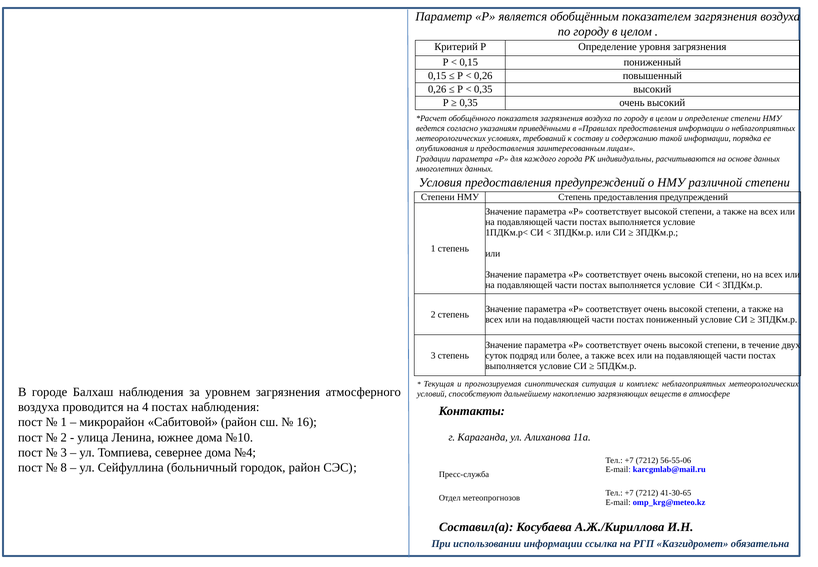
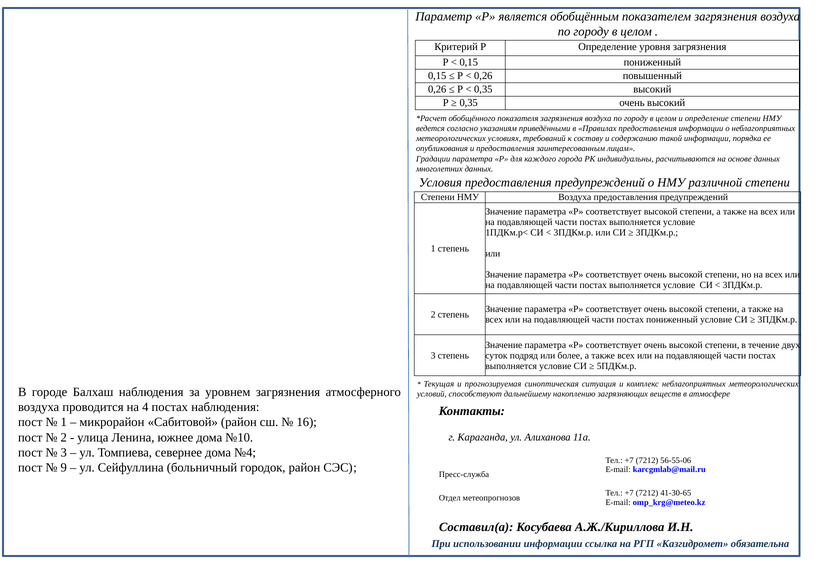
НМУ Степень: Степень -> Воздуха (575, 197)
8: 8 -> 9 (64, 467)
